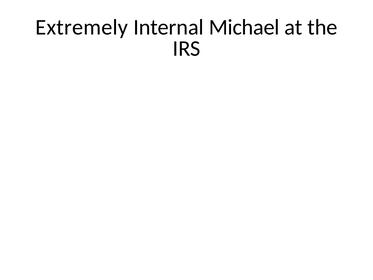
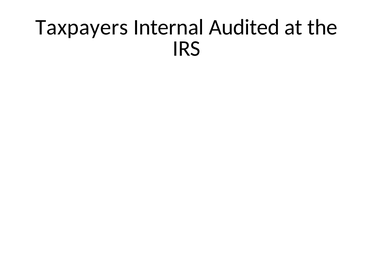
Extremely: Extremely -> Taxpayers (82, 27)
Michael: Michael -> Audited (244, 27)
